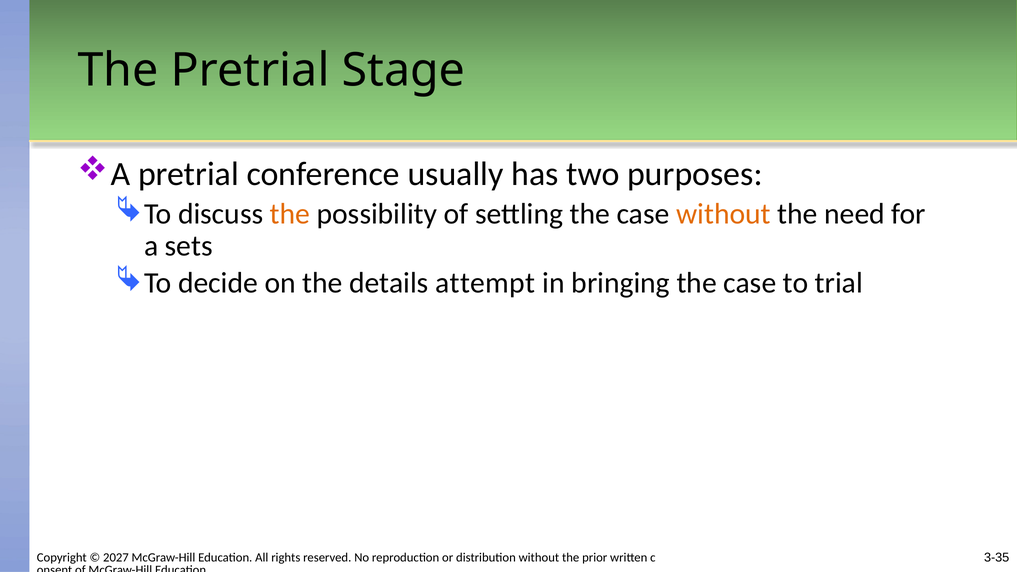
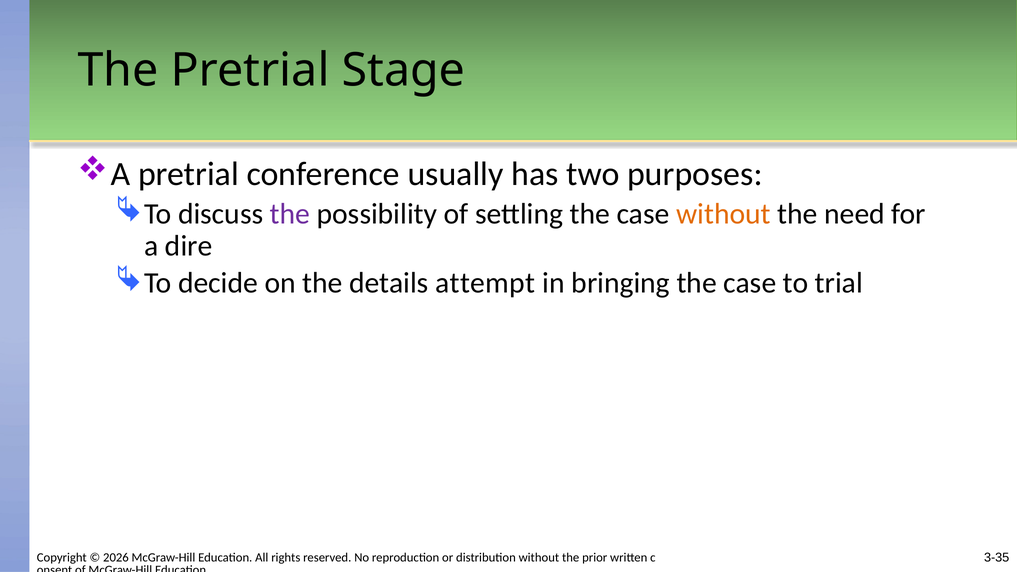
the colour: orange -> purple (290, 214)
sets: sets -> dire (189, 246)
2027: 2027 -> 2026 (116, 558)
